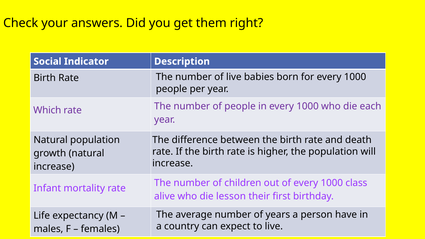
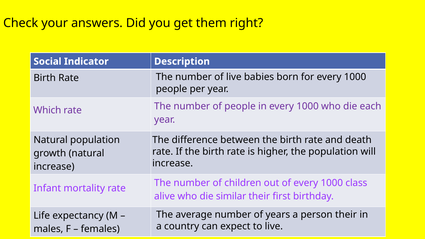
lesson: lesson -> similar (231, 196)
person have: have -> their (346, 215)
